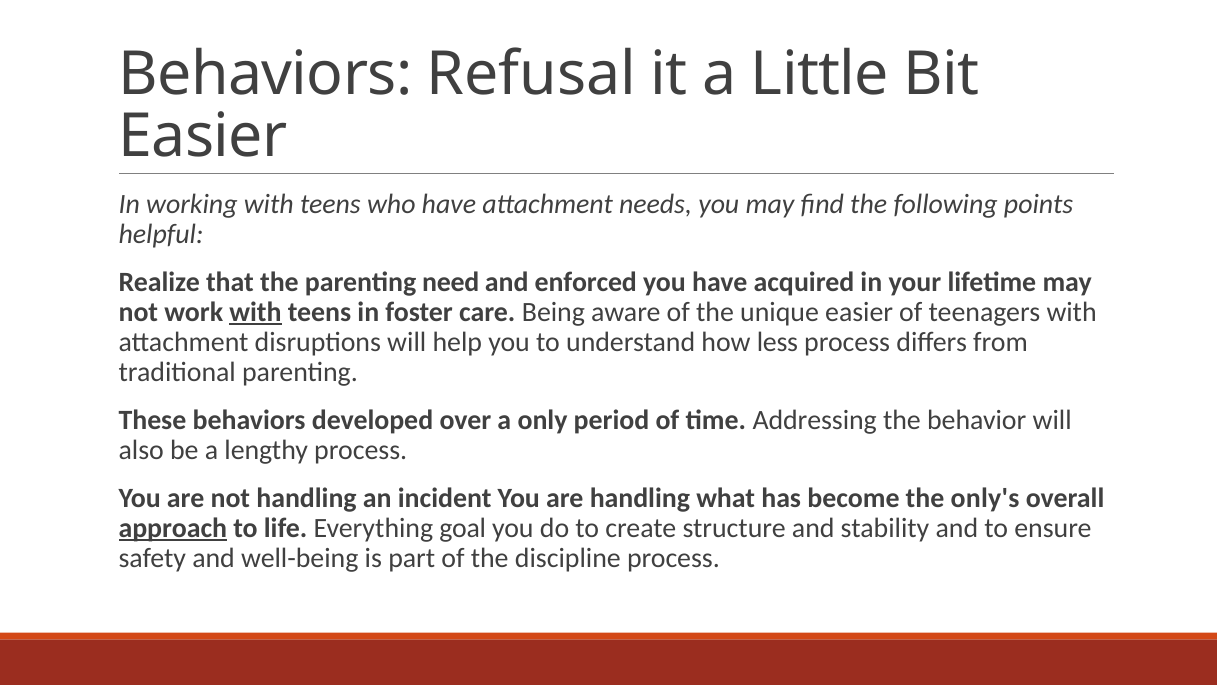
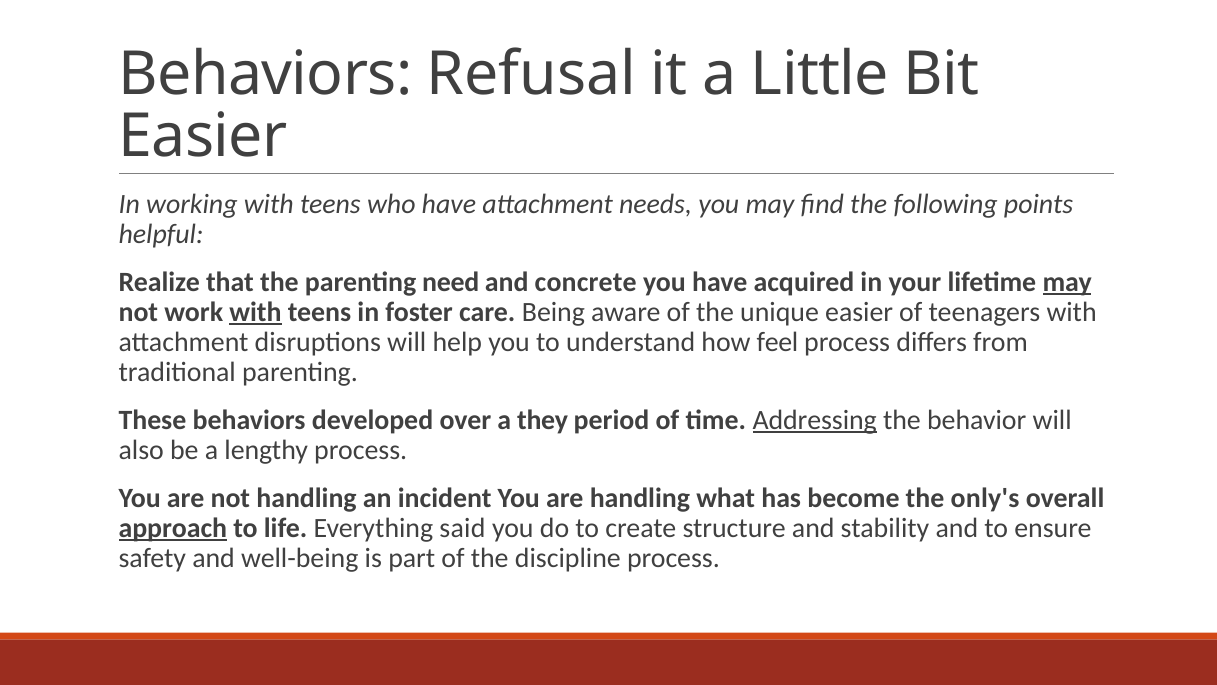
enforced: enforced -> concrete (586, 282)
may underline: none -> present (1067, 282)
less: less -> feel (777, 342)
only: only -> they (543, 420)
Addressing underline: none -> present (815, 420)
goal: goal -> said (463, 528)
